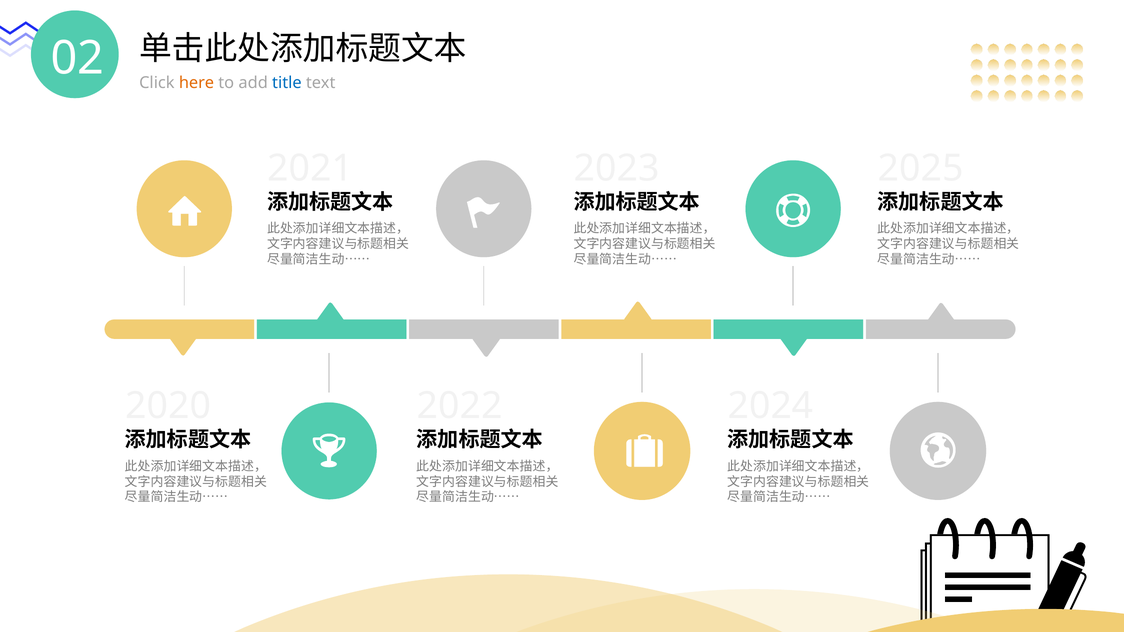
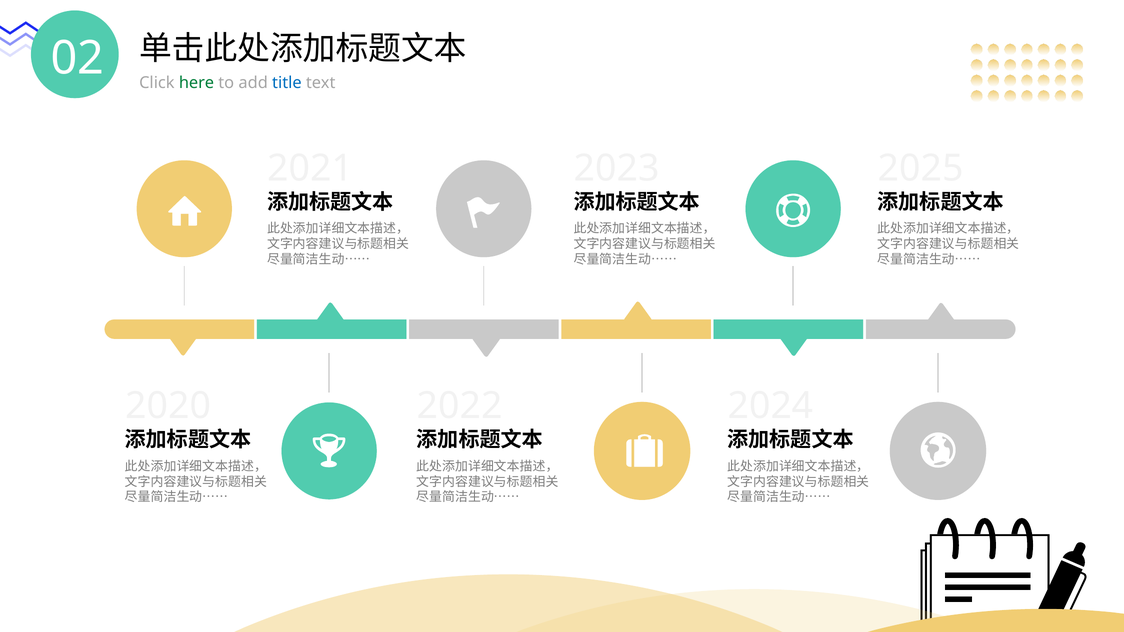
here colour: orange -> green (196, 83)
